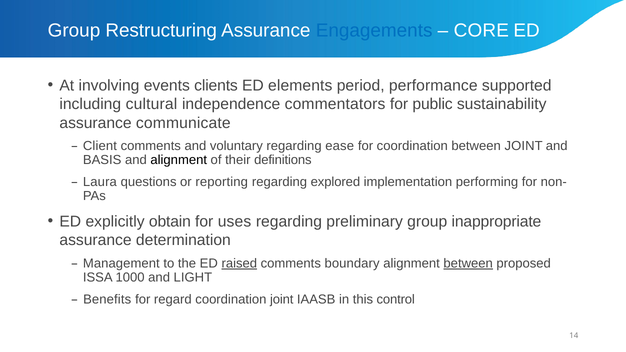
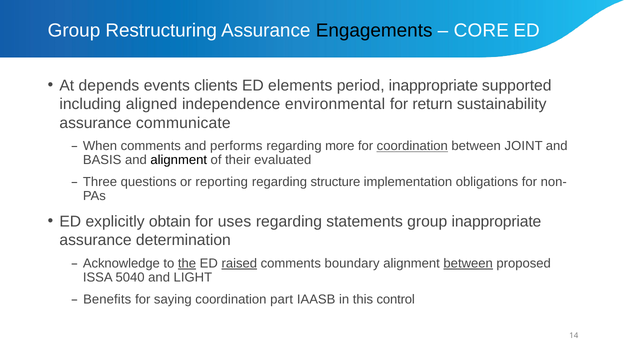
Engagements colour: blue -> black (374, 31)
involving: involving -> depends (109, 85)
period performance: performance -> inappropriate (433, 85)
cultural: cultural -> aligned (152, 104)
commentators: commentators -> environmental (335, 104)
public: public -> return (433, 104)
Client: Client -> When (100, 146)
voluntary: voluntary -> performs (236, 146)
ease: ease -> more (340, 146)
coordination underline: none -> present (412, 146)
definitions: definitions -> evaluated (283, 160)
Laura: Laura -> Three (100, 182)
explored: explored -> structure (335, 182)
performing: performing -> obligations (487, 182)
preliminary: preliminary -> statements (365, 222)
Management: Management -> Acknowledge (121, 263)
the underline: none -> present (187, 263)
1000: 1000 -> 5040 (130, 278)
regard: regard -> saying (173, 299)
coordination joint: joint -> part (282, 299)
